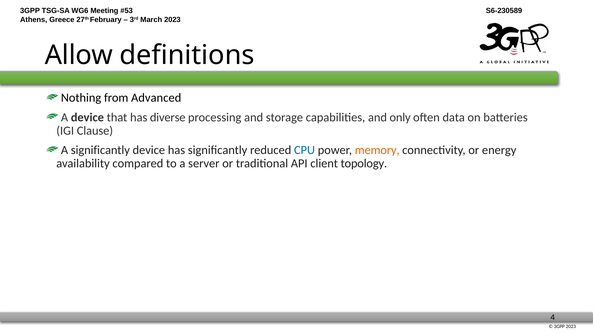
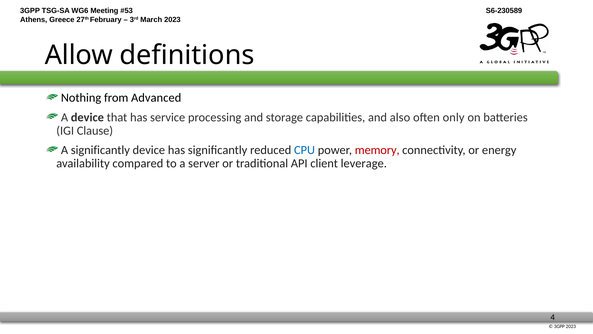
diverse: diverse -> service (168, 117)
only: only -> also (400, 117)
data: data -> only (454, 117)
memory colour: orange -> red (377, 150)
topology: topology -> leverage (364, 163)
